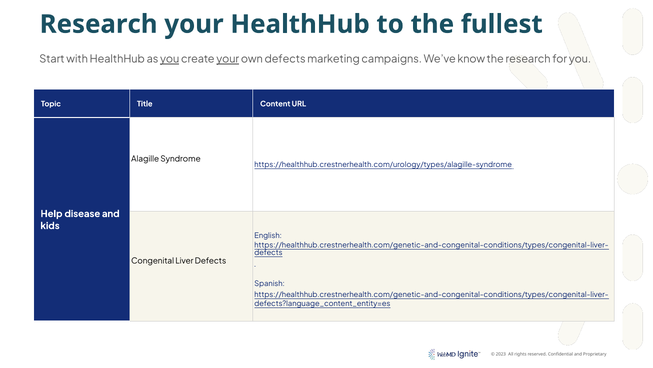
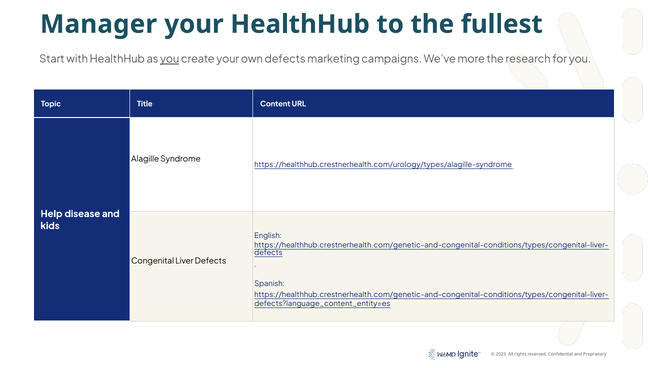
Research: Research -> Manager (98, 24)
your underline: present -> none (228, 59)
know: know -> more (471, 59)
